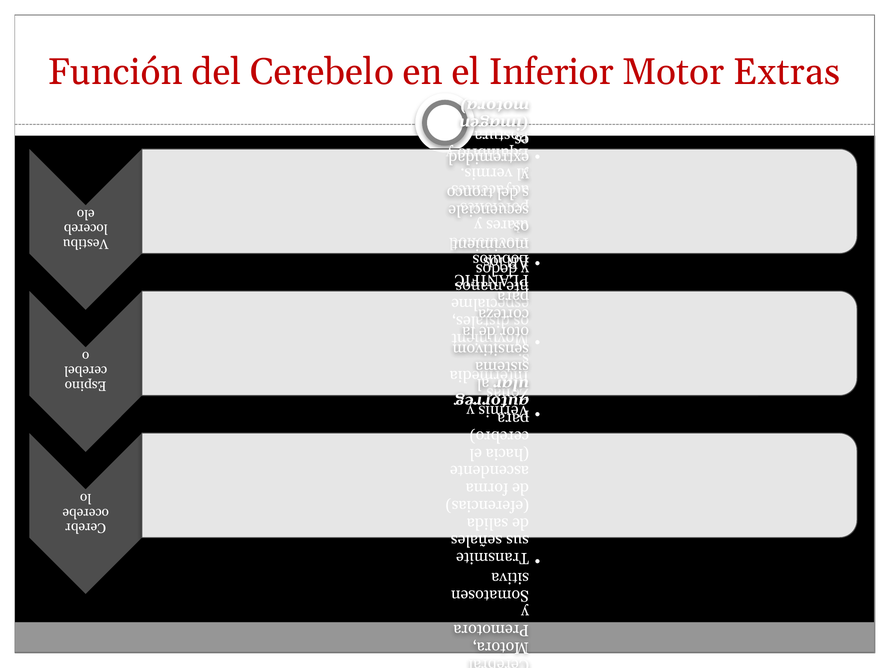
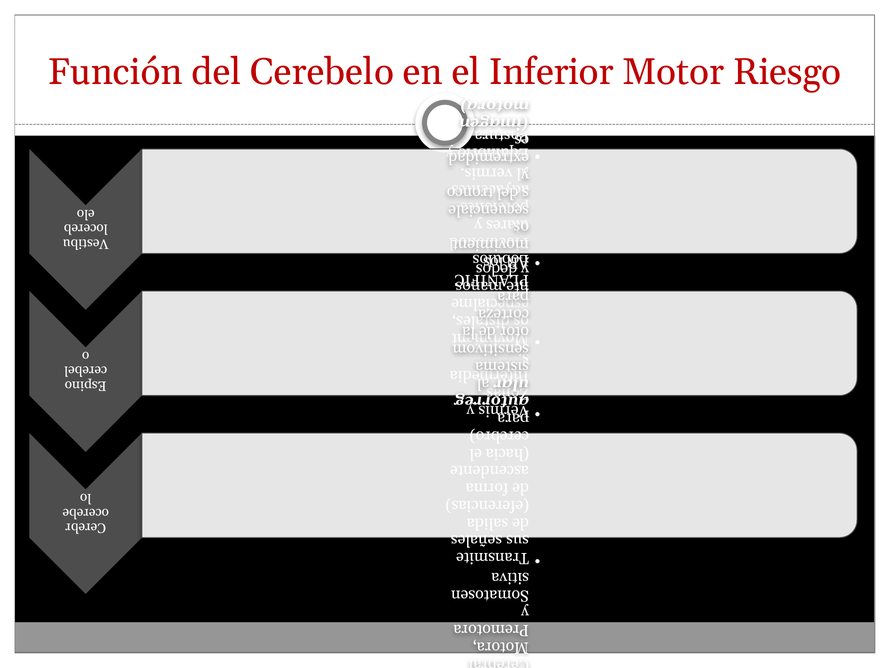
Extras: Extras -> Riesgo (787, 72)
